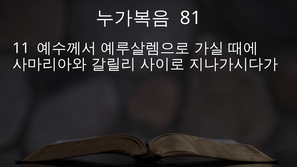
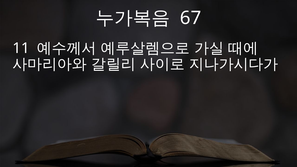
81: 81 -> 67 (191, 18)
